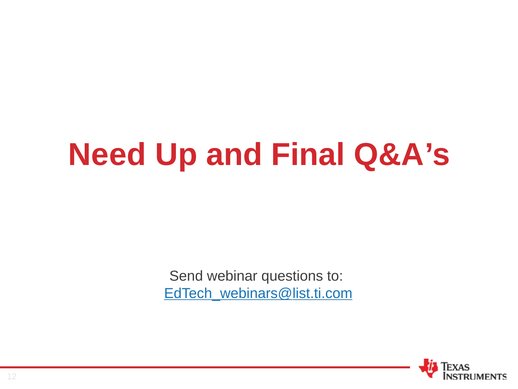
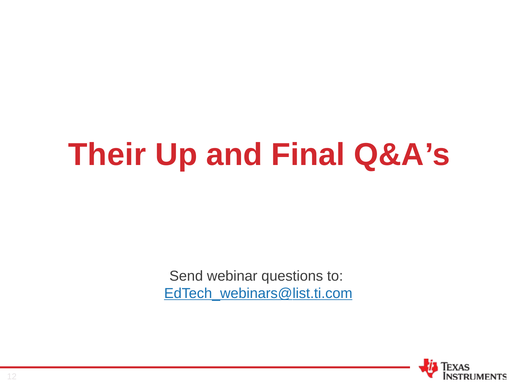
Need: Need -> Their (107, 154)
